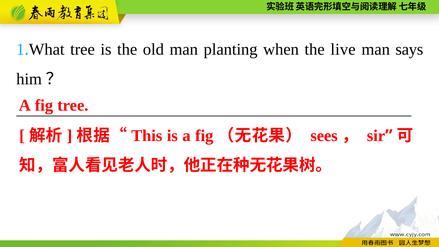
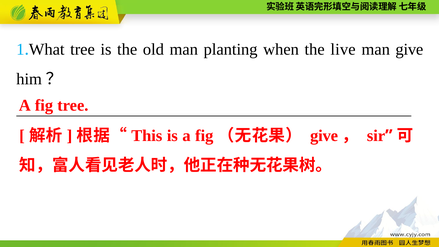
man says: says -> give (409, 49)
sees: sees -> give (324, 136)
